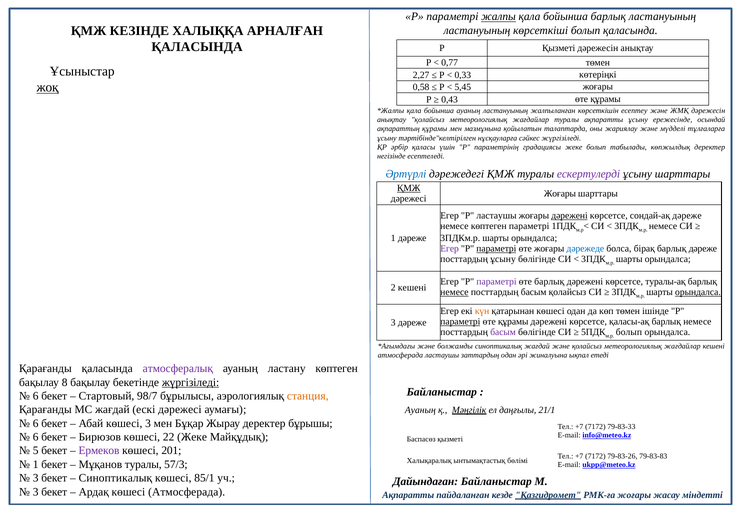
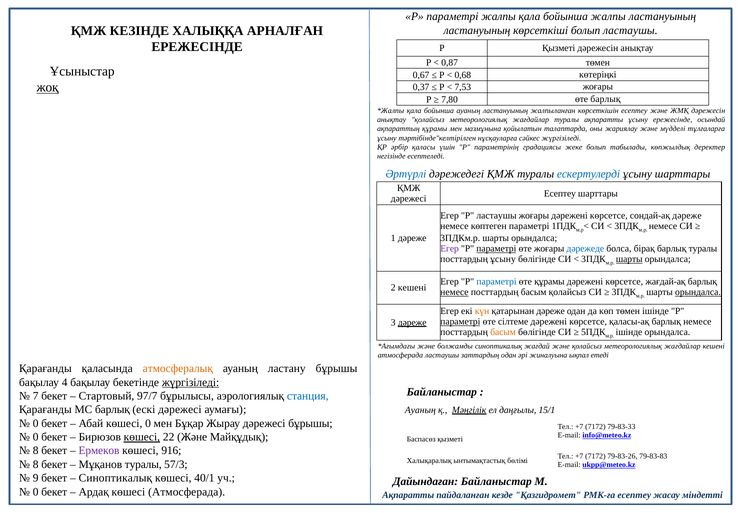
жалпы underline: present -> none (499, 17)
бойынша барлық: барлық -> жалпы (608, 17)
болып қаласында: қаласында -> ластаушы (630, 30)
ҚАЛАСЫНДА: ҚАЛАСЫНДА -> ЕРЕЖЕСІНДЕ (197, 47)
0,77: 0,77 -> 0,87 (450, 63)
2,27: 2,27 -> 0,67 (421, 75)
0,33: 0,33 -> 0,68 (463, 75)
0,58: 0,58 -> 0,37 (421, 87)
5,45: 5,45 -> 7,53 (463, 87)
0,43: 0,43 -> 7,80 (450, 99)
құрамы: құрамы -> барлық (605, 99)
ескертулерді colour: purple -> blue (588, 174)
ҚМЖ underline: present -> none (409, 188)
Жоғары: Жоғары -> Есептеу (560, 193)
дәрежені underline: present -> none (570, 216)
барлық дәреже: дәреже -> туралы (703, 249)
шарты underline: none -> present (629, 259)
параметрі colour: purple -> blue (497, 282)
өте барлық: барлық -> құрамы (549, 282)
туралы-ақ: туралы-ақ -> жағдай-ақ (665, 282)
қатарынан көшесі: көшесі -> дәреже (551, 311)
құрамы: құрамы -> сілтеме (513, 322)
дәреже underline: none -> present (412, 322)
басым colour: purple -> orange (503, 332)
болып: болып -> ішінде (629, 332)
атмосфералық colour: purple -> orange (178, 369)
ластану көптеген: көптеген -> бұрышы (337, 369)
8: 8 -> 4 (65, 382)
6: 6 -> 7 (36, 396)
98/7: 98/7 -> 97/7 (147, 396)
станция colour: orange -> blue (308, 396)
МС жағдай: жағдай -> барлық (112, 410)
21/1: 21/1 -> 15/1 (547, 410)
6: 6 -> 0 (36, 423)
көшесі 3: 3 -> 0 (148, 423)
Жырау деректер: деректер -> дәрежесі (264, 423)
6: 6 -> 0 (36, 437)
көшесі underline: none -> present (142, 437)
22 Жеке: Жеке -> Және (192, 437)
5: 5 -> 8 (36, 451)
201: 201 -> 916 (171, 451)
1: 1 -> 8 (36, 464)
3: 3 -> 9 (36, 478)
85/1: 85/1 -> 40/1 (204, 478)
3: 3 -> 0 (36, 492)
Қазгидромет underline: present -> none (548, 495)
РМК-ға жоғары: жоғары -> есептеу (634, 495)
